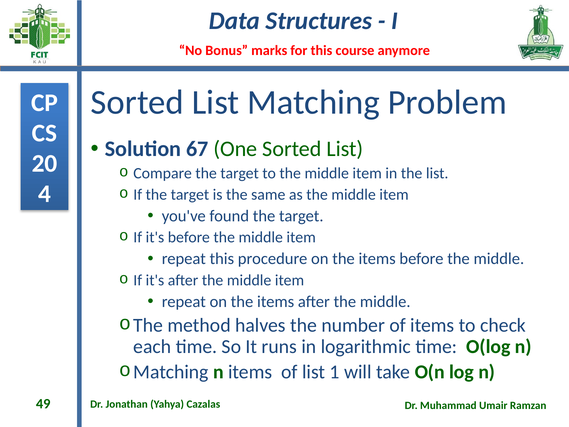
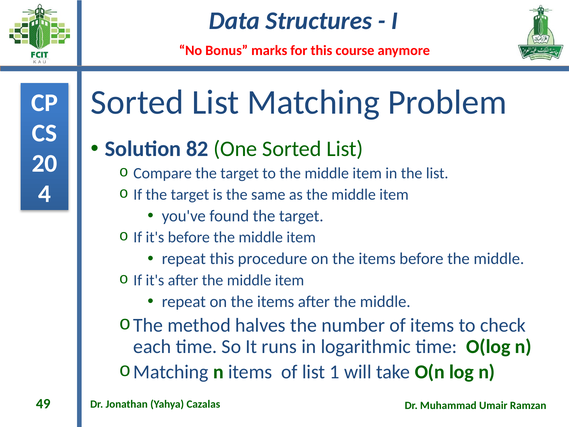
67: 67 -> 82 (197, 149)
